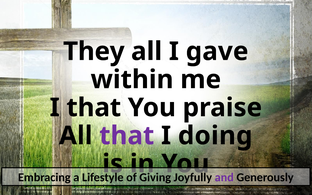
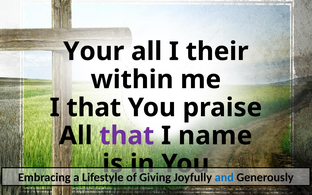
They: They -> Your (94, 51)
gave: gave -> their (217, 51)
doing: doing -> name (215, 136)
and colour: purple -> blue (224, 177)
